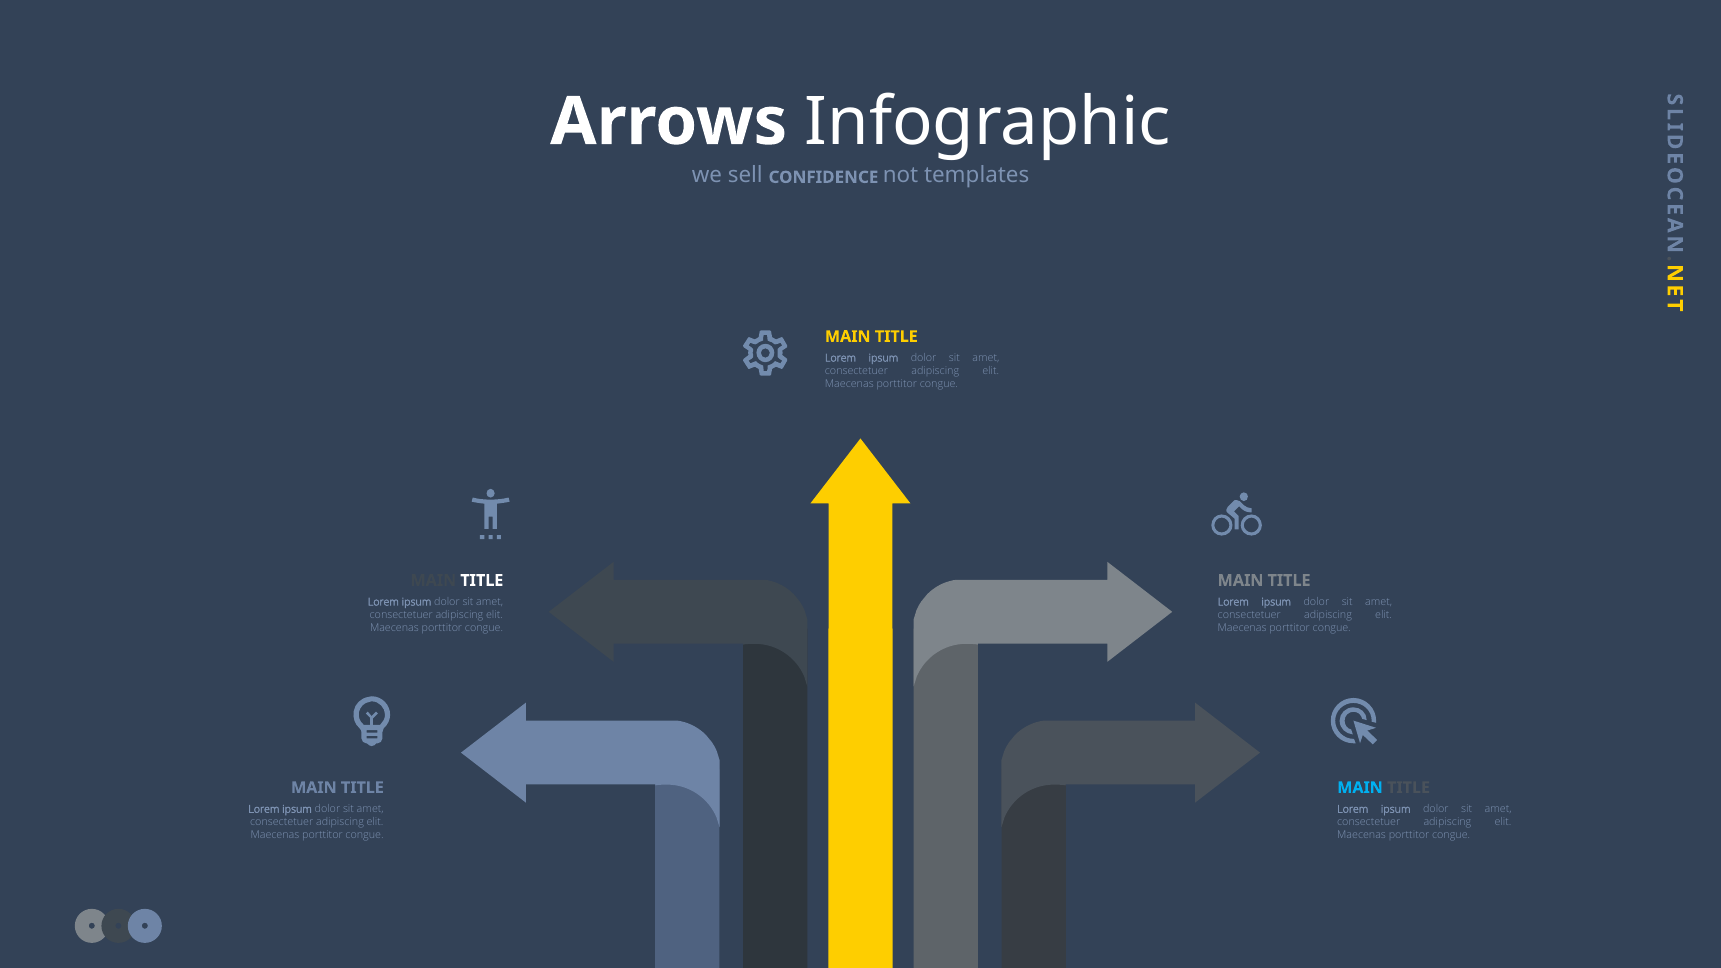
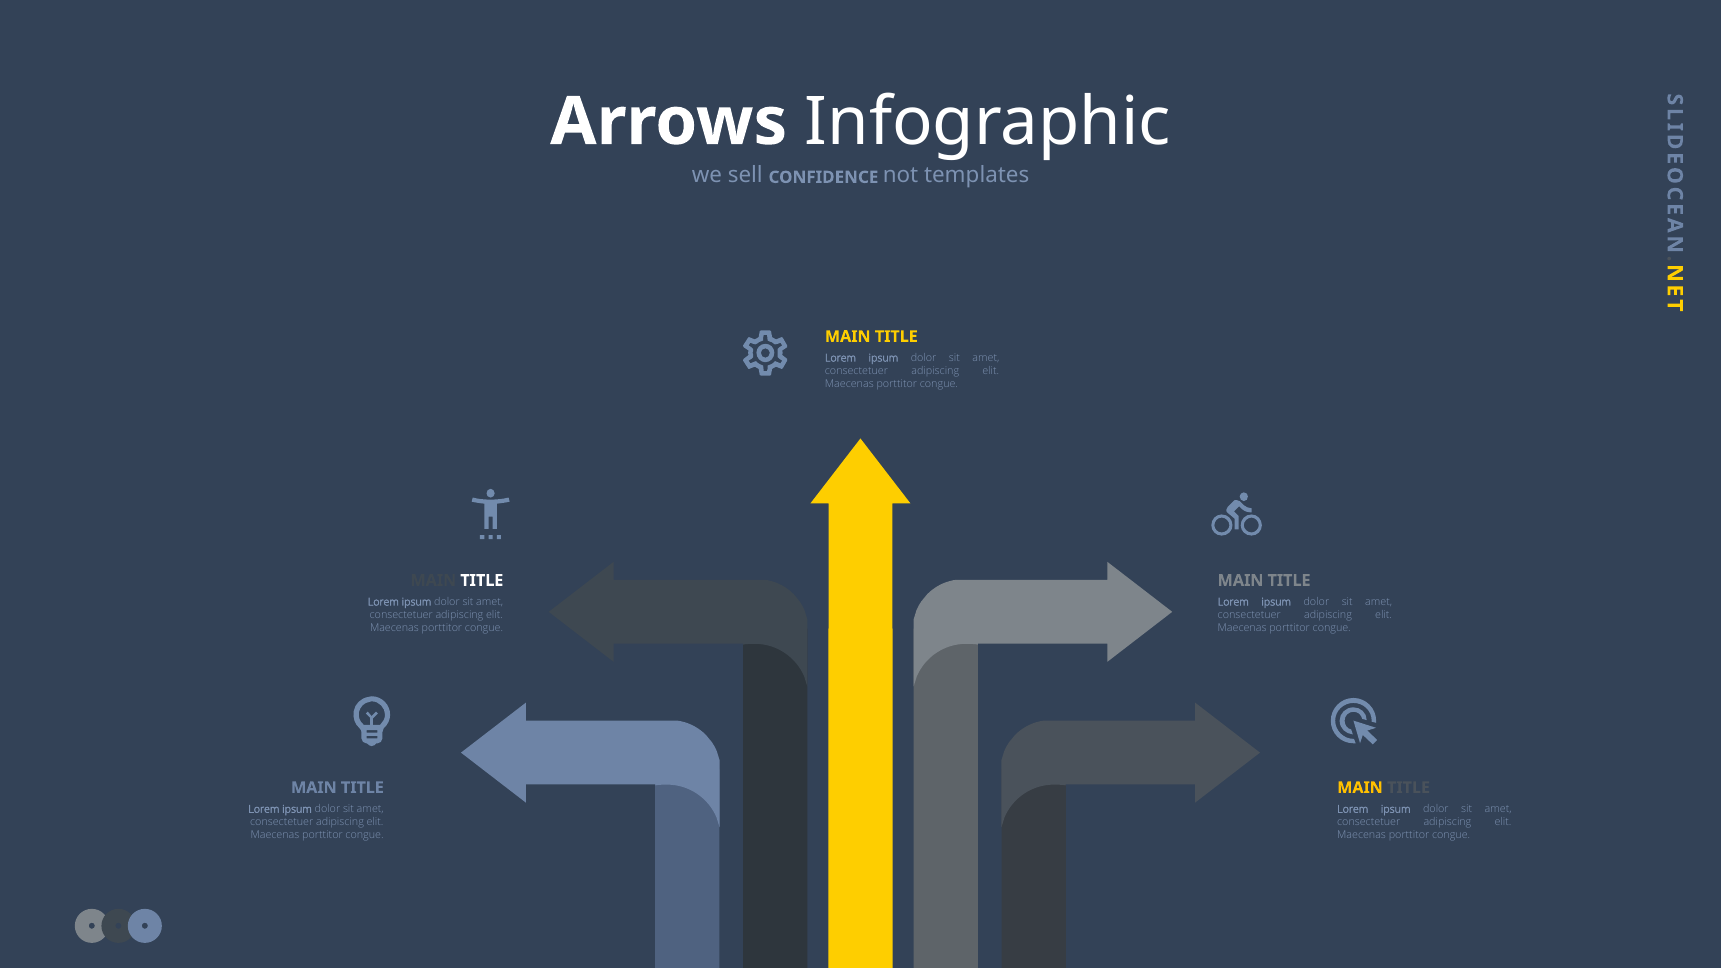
MAIN colour: light blue -> yellow (1360, 788)
